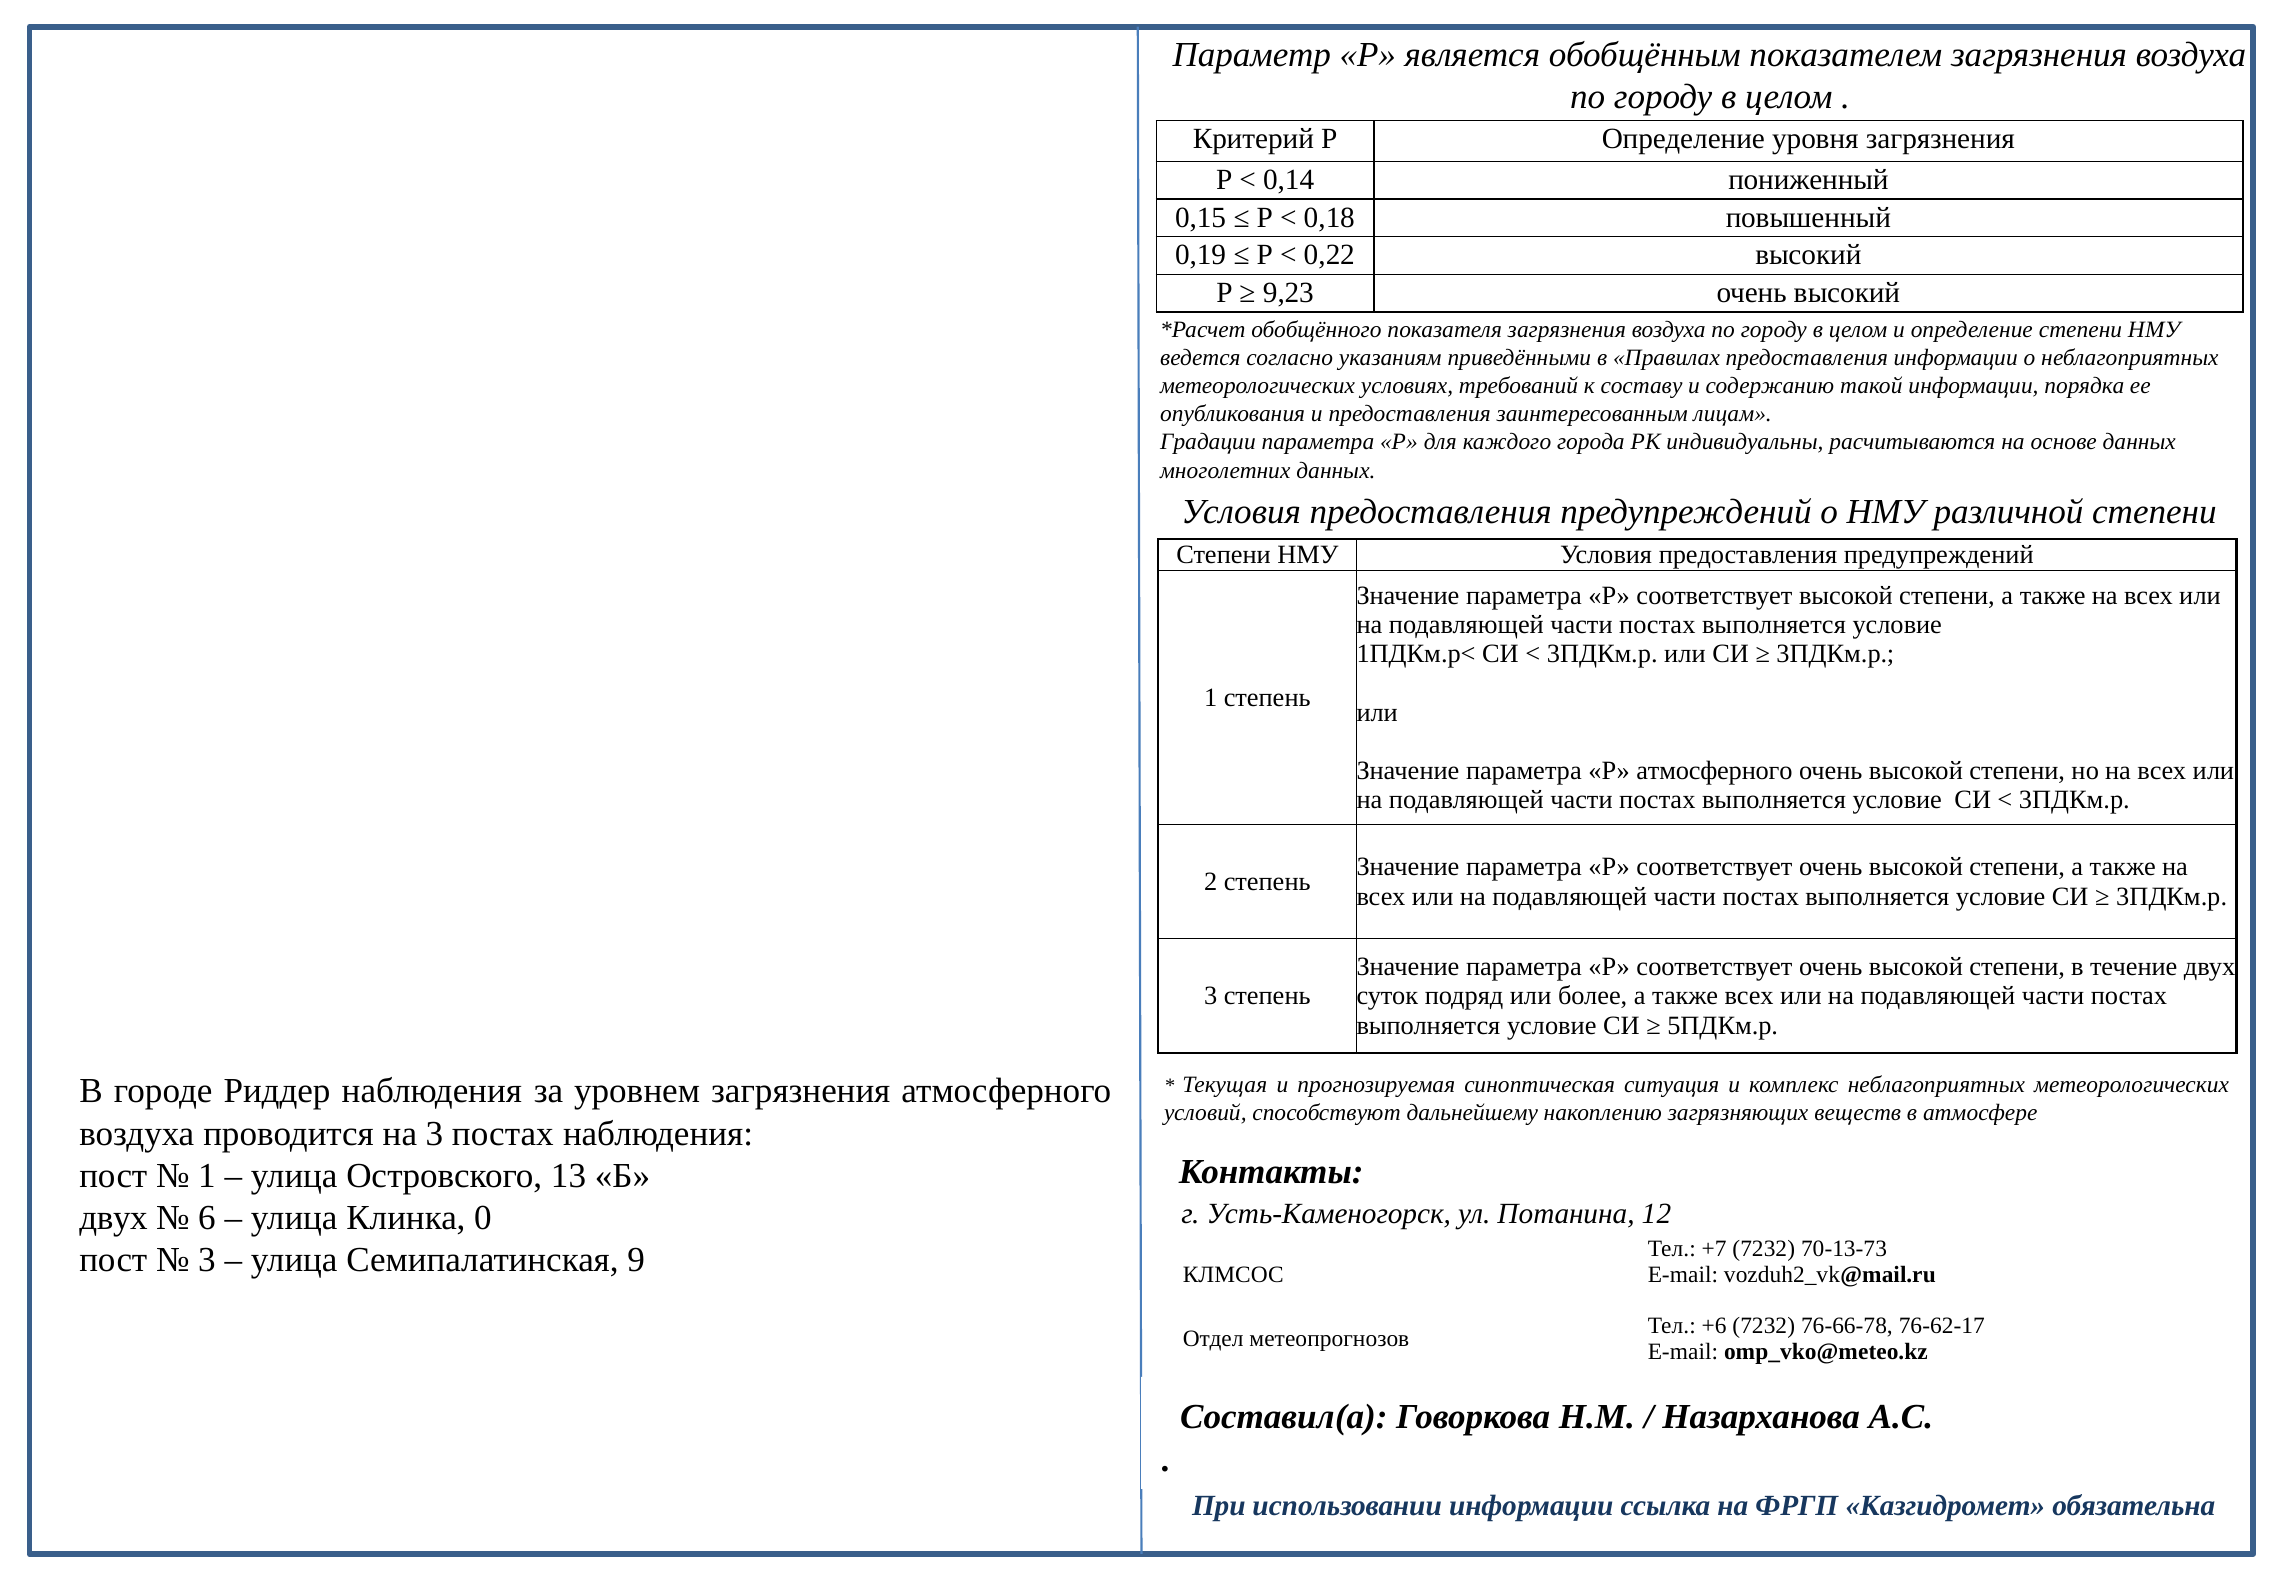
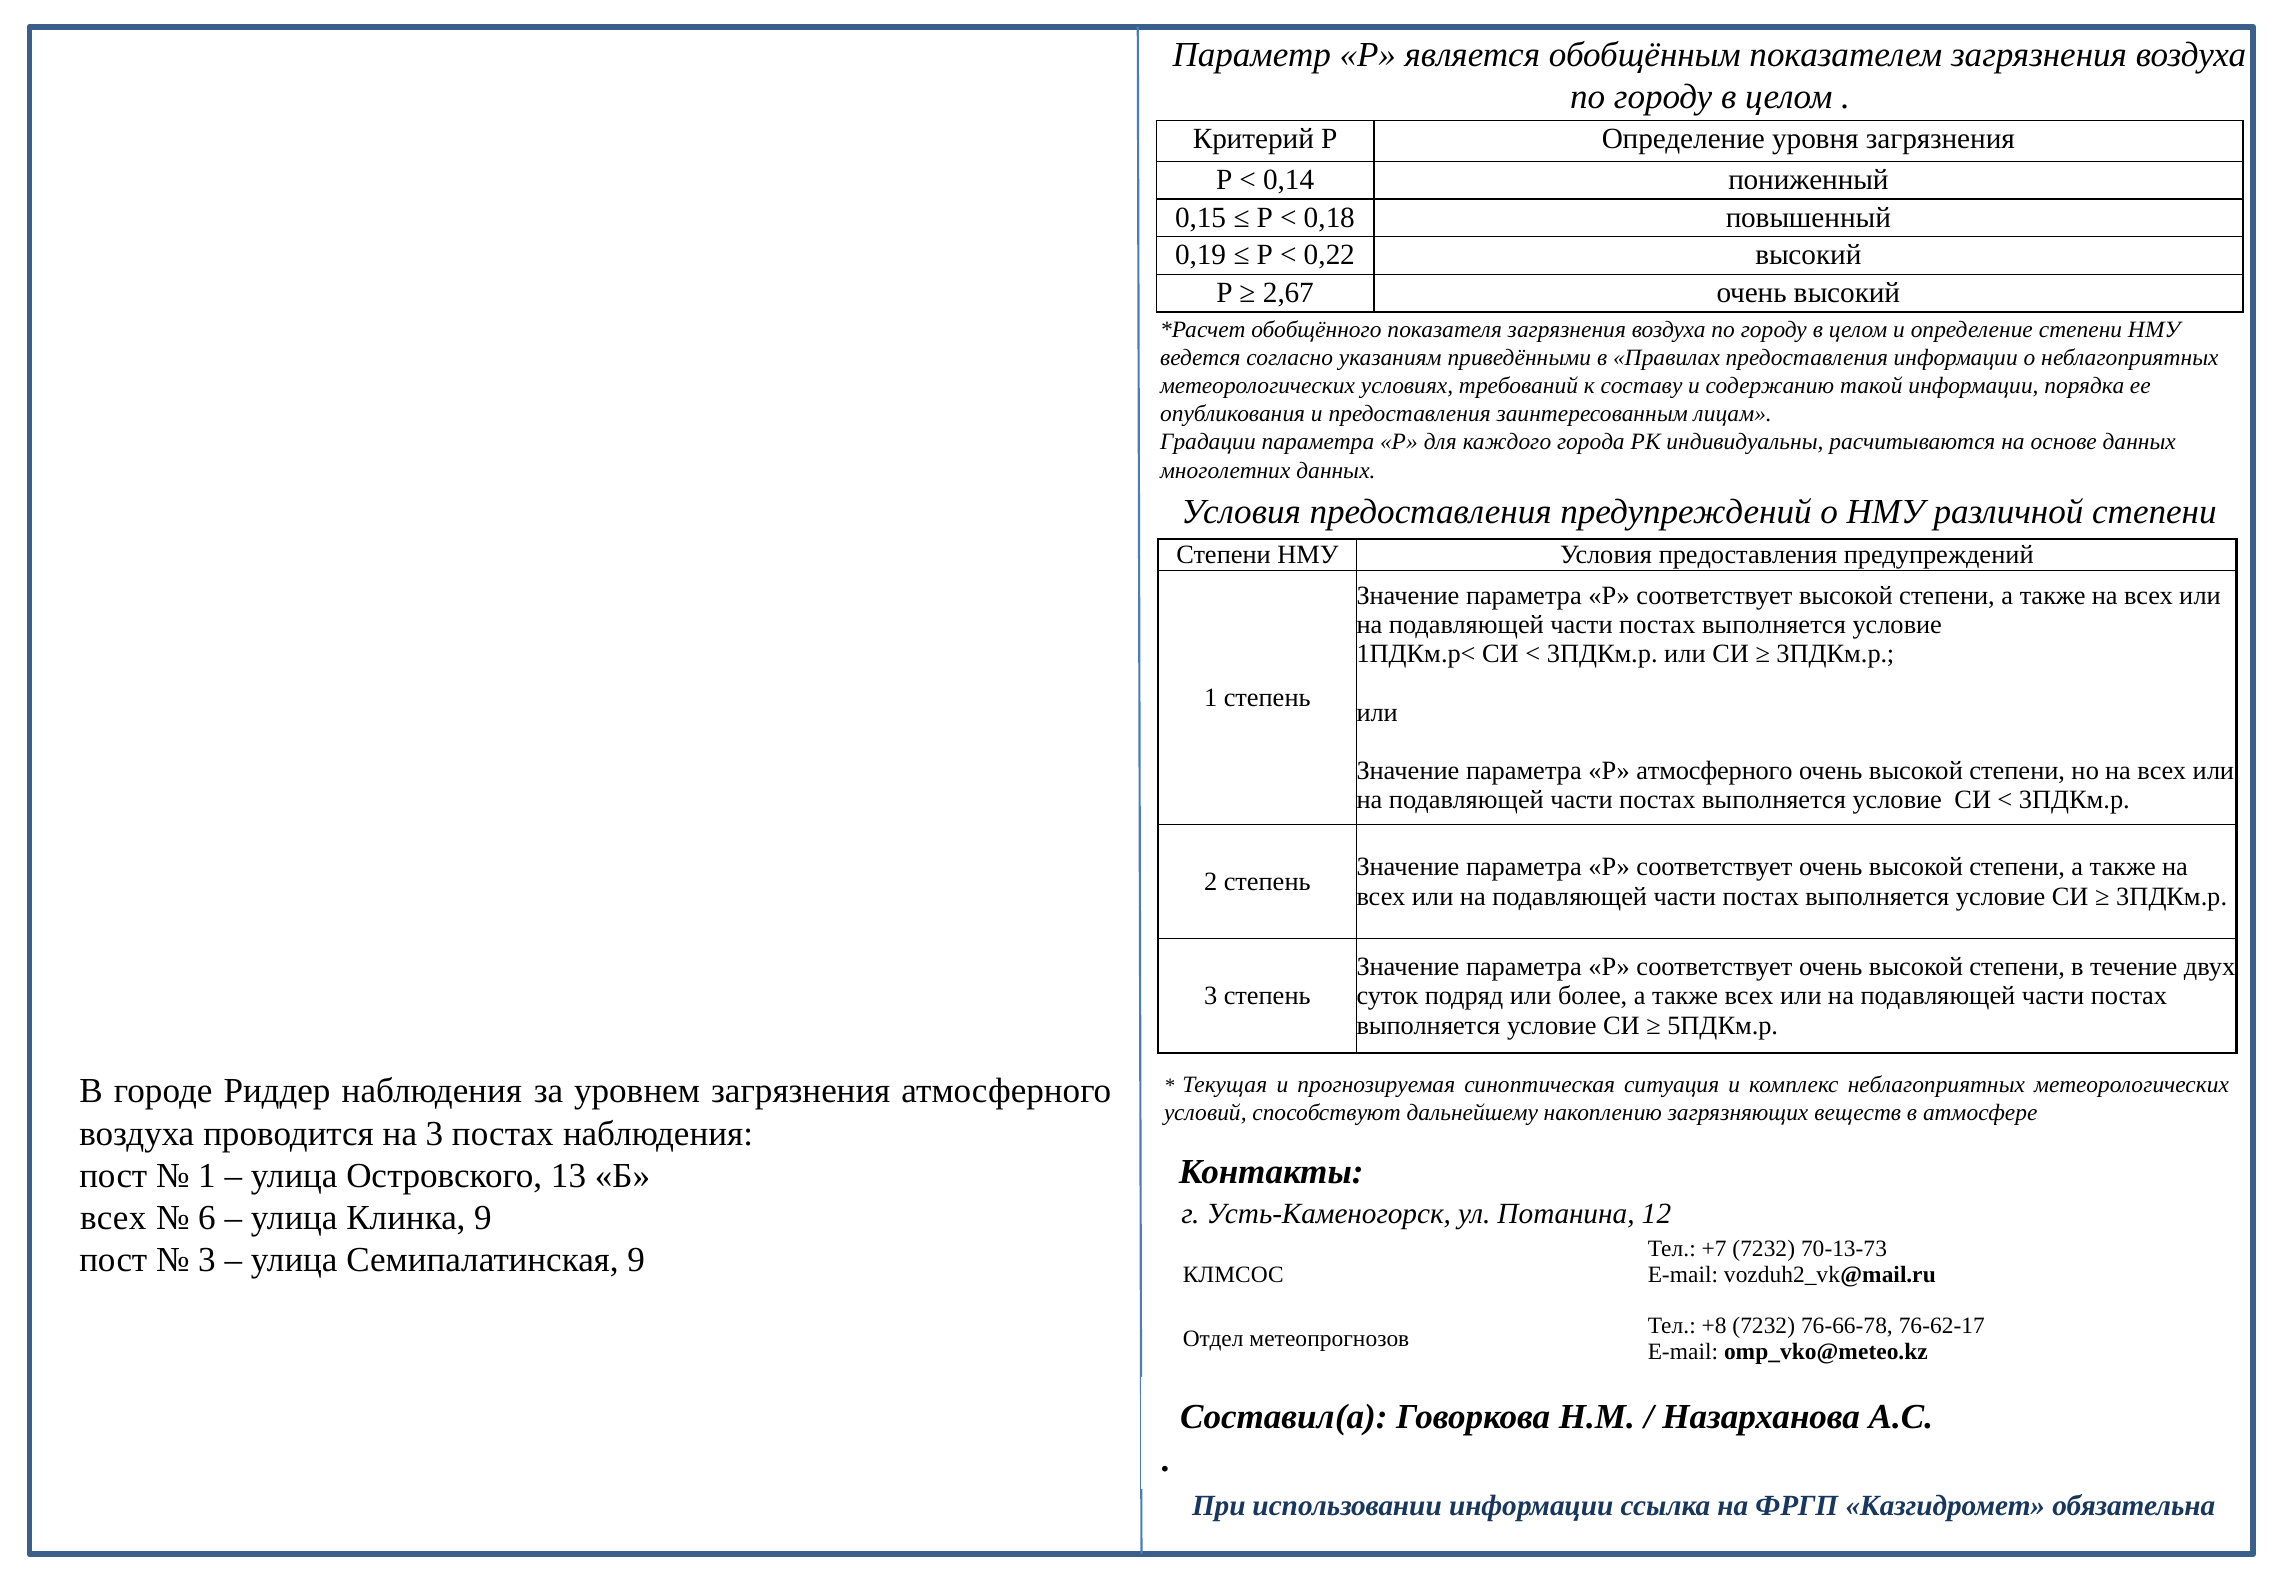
9,23: 9,23 -> 2,67 (1288, 293)
двух: двух -> всех (113, 1217)
Клинка 0: 0 -> 9 (483, 1217)
+6: +6 -> +8 (1714, 1325)
